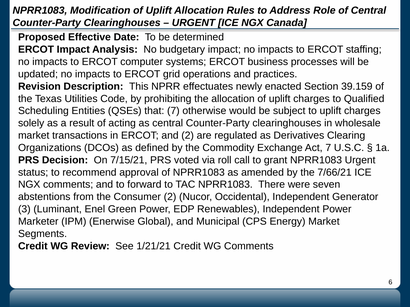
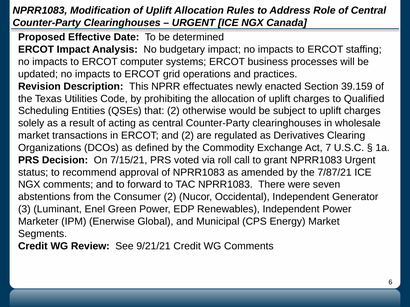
that 7: 7 -> 2 (173, 111)
7/66/21: 7/66/21 -> 7/87/21 (335, 173)
1/21/21: 1/21/21 -> 9/21/21 (154, 246)
